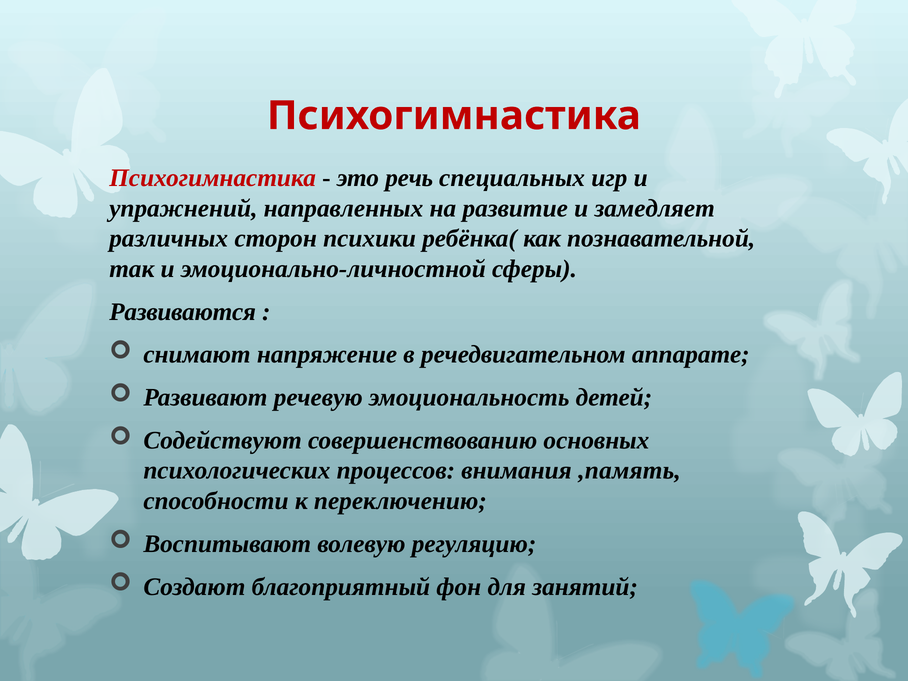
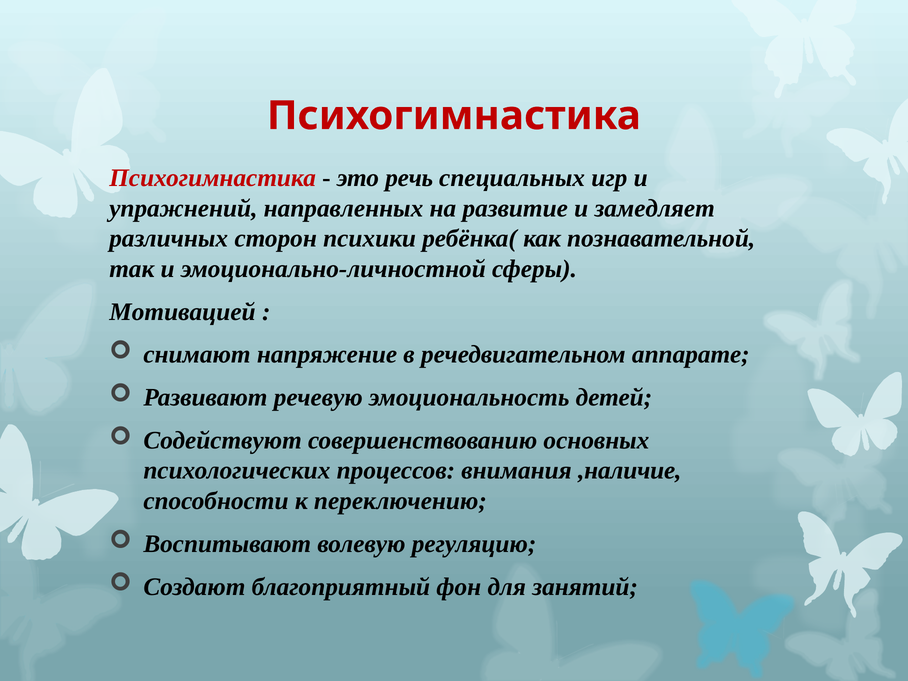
Развиваются: Развиваются -> Мотивацией (182, 312)
,память: ,память -> ,наличие (630, 471)
